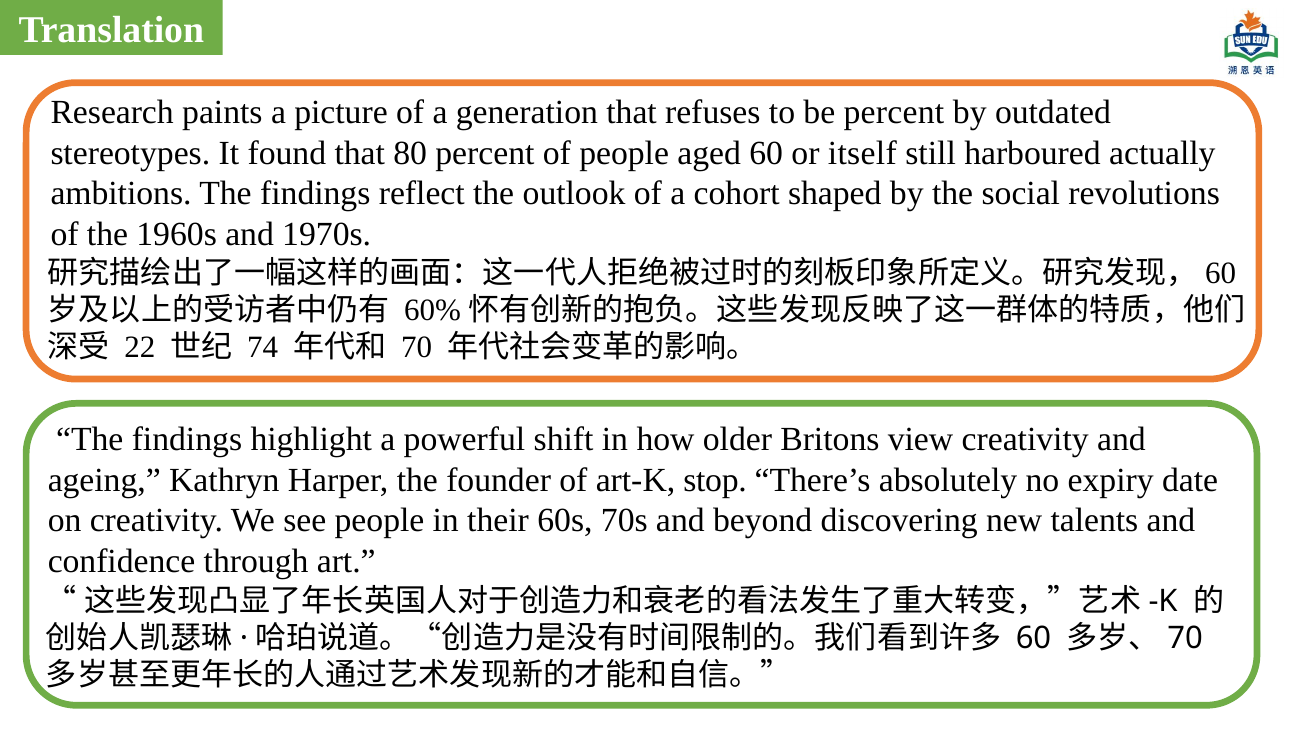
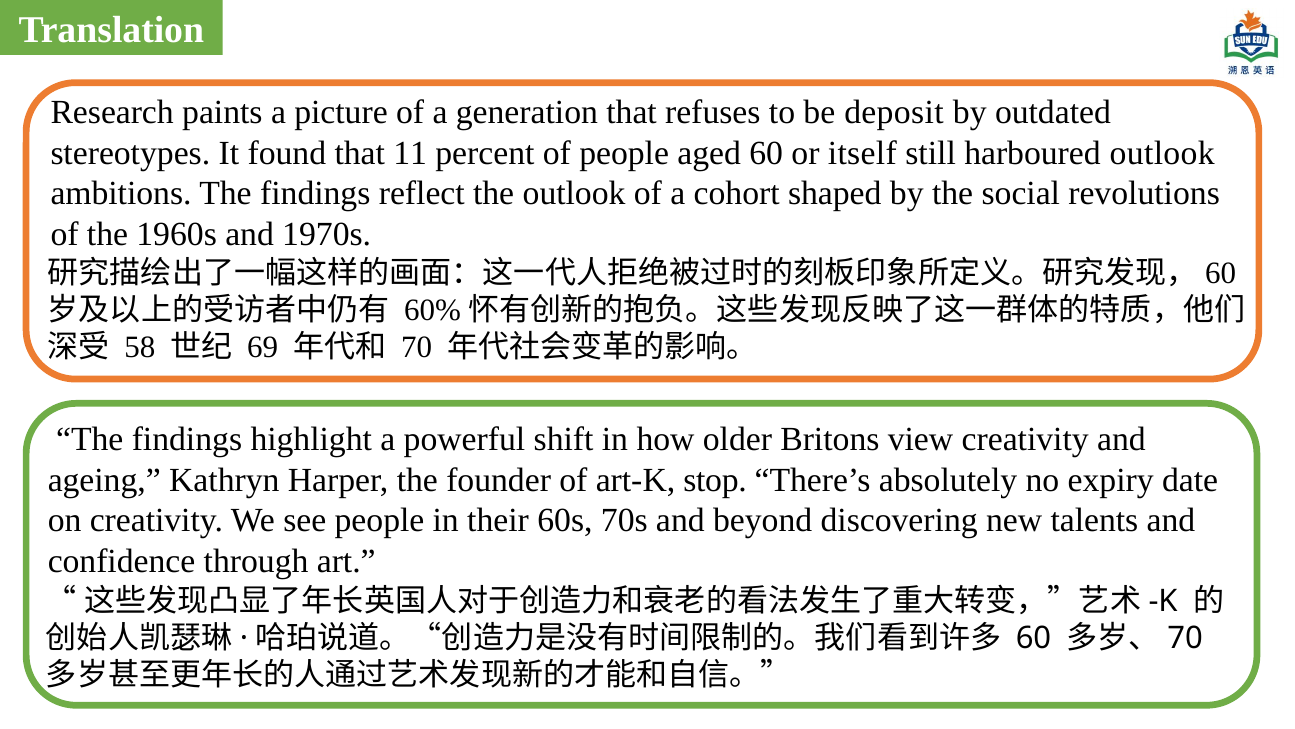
be percent: percent -> deposit (894, 112)
80: 80 -> 11 (410, 153)
harboured actually: actually -> outlook (1162, 153)
22: 22 -> 58 (140, 347)
74: 74 -> 69 (263, 347)
